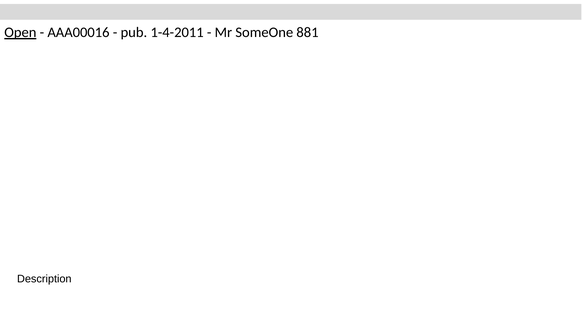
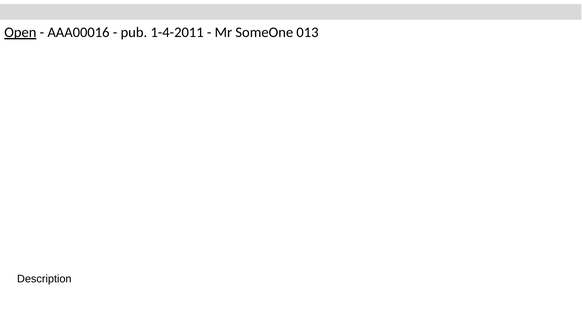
881: 881 -> 013 (307, 33)
